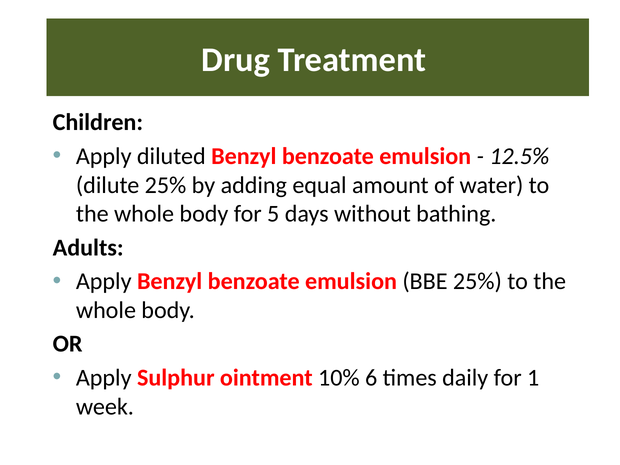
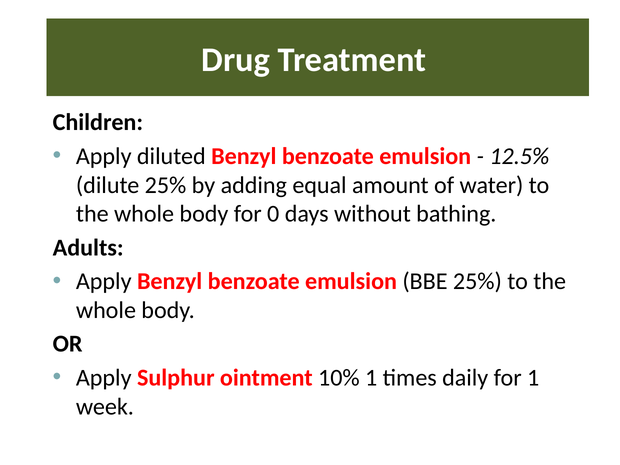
5: 5 -> 0 (273, 214)
10% 6: 6 -> 1 (371, 378)
